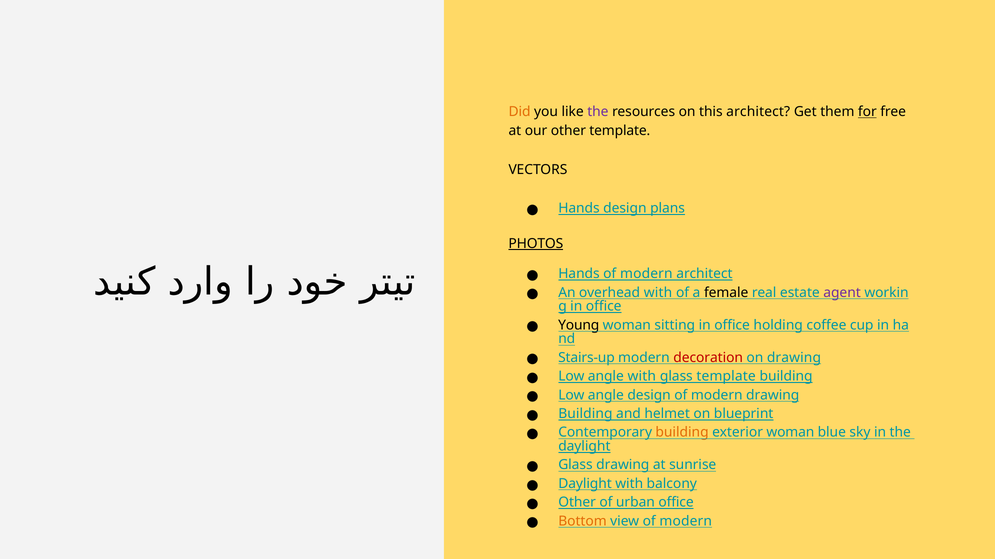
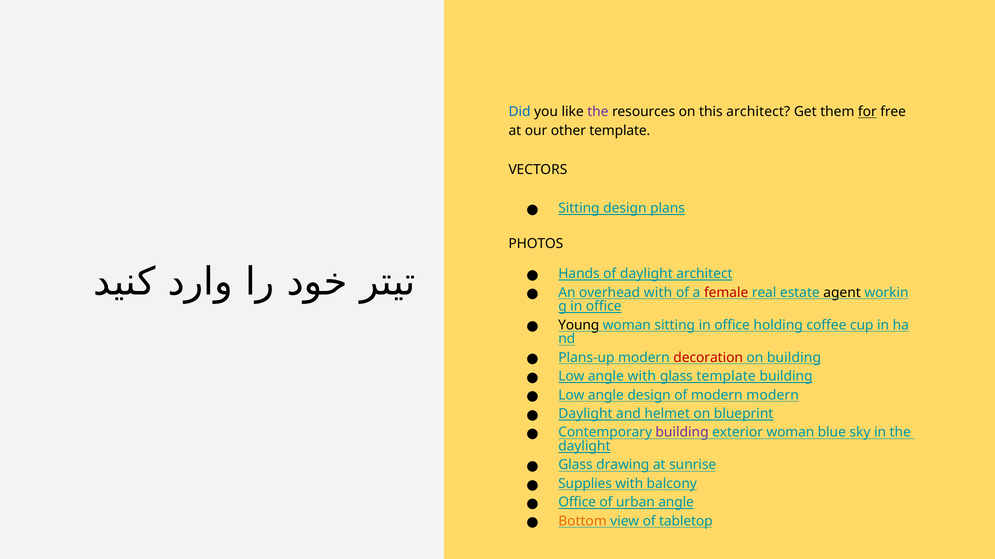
Did colour: orange -> blue (520, 112)
Hands: Hands -> Sitting (579, 208)
PHOTOS underline: present -> none (536, 244)
Hands of modern: modern -> daylight (646, 274)
female colour: black -> red (726, 293)
agent colour: purple -> black (842, 293)
Stairs-up: Stairs-up -> Plans-up (586, 358)
on drawing: drawing -> building (794, 358)
modern drawing: drawing -> modern (773, 396)
Building: Building -> Daylight (585, 414)
building colour: orange -> purple (682, 433)
Daylight: Daylight -> Supplies (585, 484)
Other: Other -> Office (577, 503)
urban office: office -> angle (676, 503)
view of modern: modern -> tabletop (686, 522)
